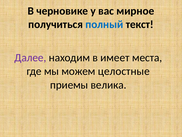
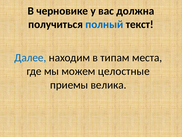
мирное: мирное -> должна (135, 11)
Далее colour: purple -> blue (30, 57)
имеет: имеет -> типам (115, 57)
